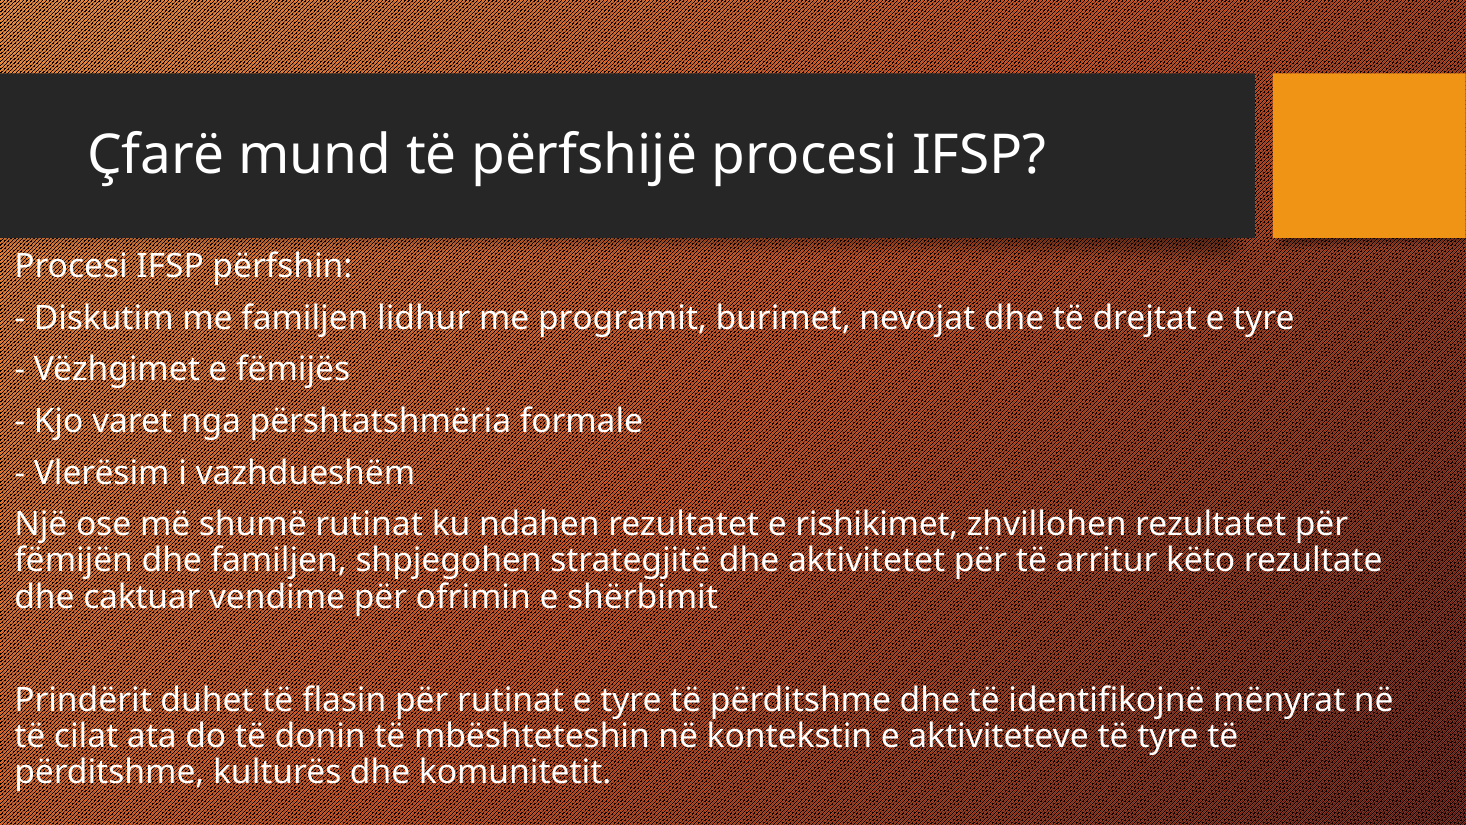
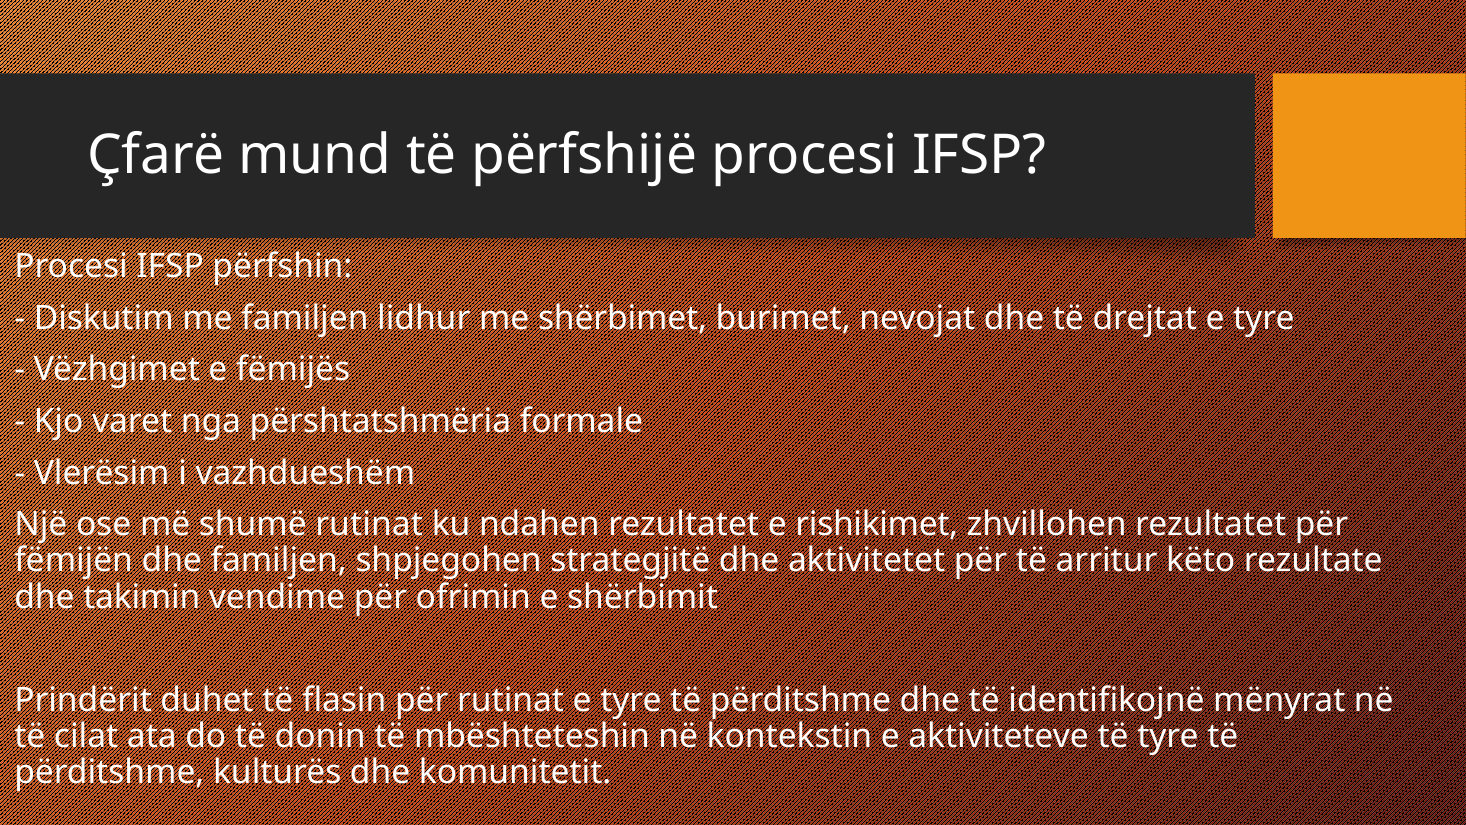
programit: programit -> shërbimet (623, 318)
caktuar: caktuar -> takimin (142, 597)
